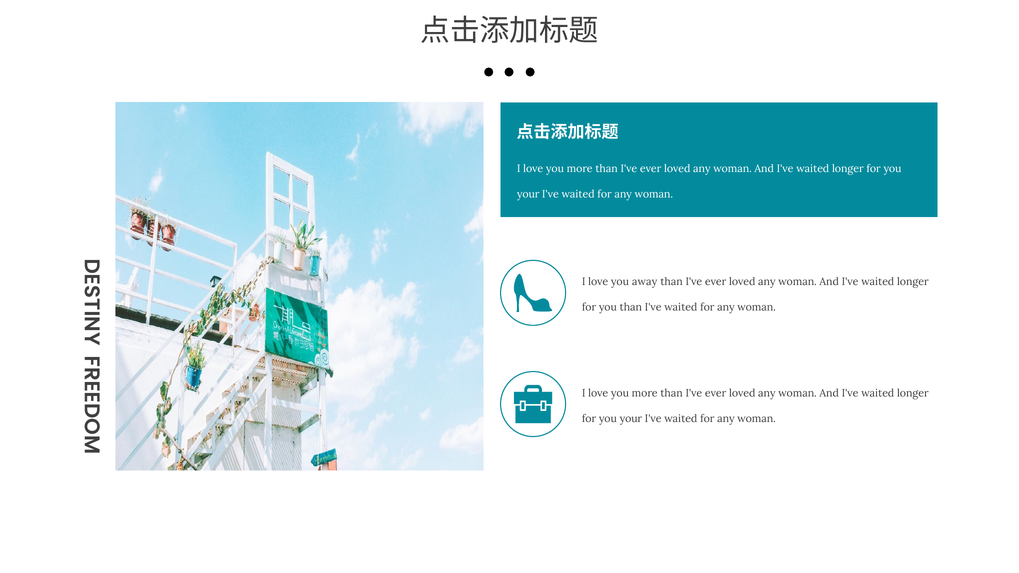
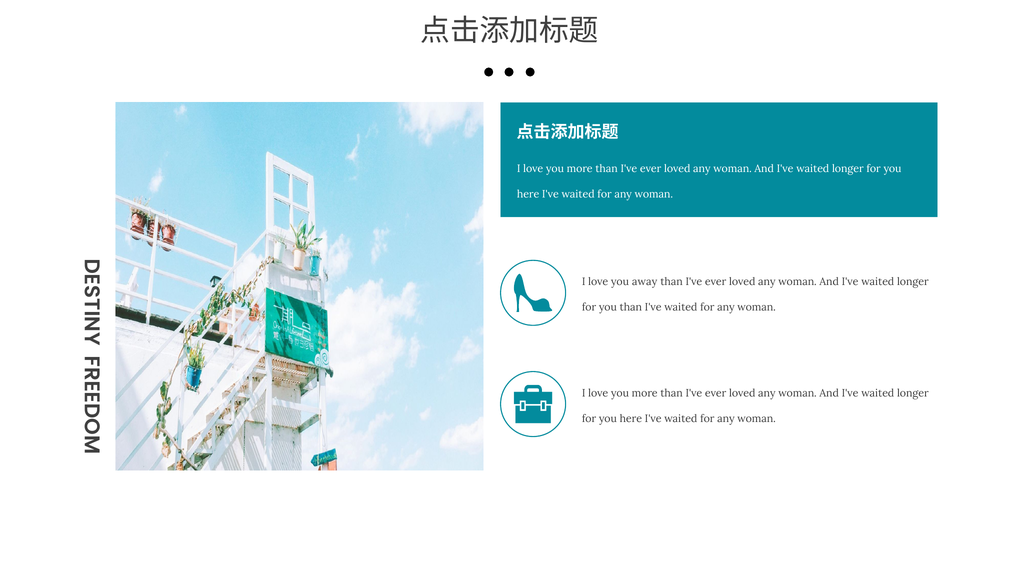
your: your -> here (528, 194)
your: your -> here (631, 419)
